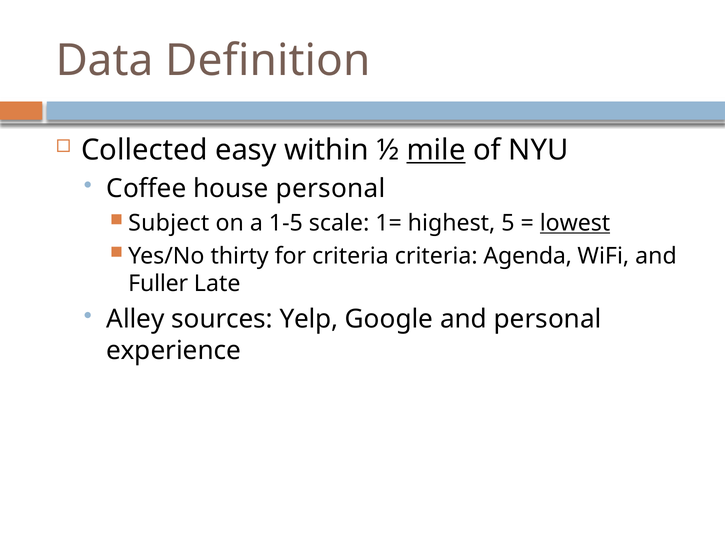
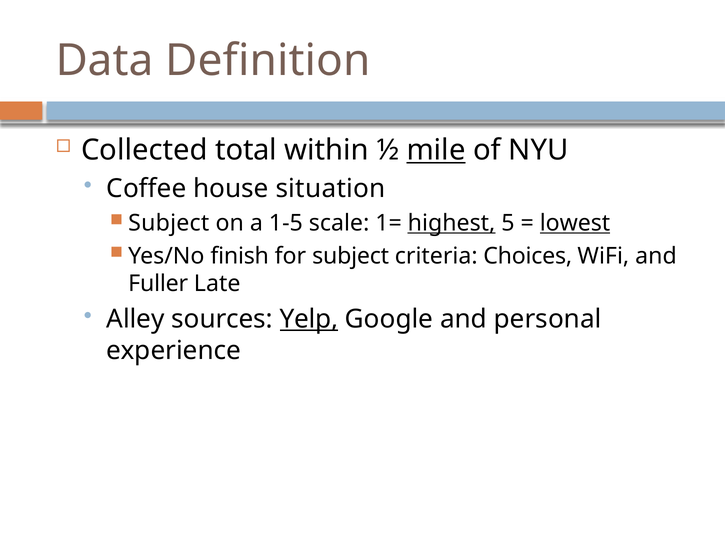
easy: easy -> total (246, 150)
house personal: personal -> situation (331, 189)
highest underline: none -> present (452, 223)
thirty: thirty -> finish (240, 256)
for criteria: criteria -> subject (351, 256)
Agenda: Agenda -> Choices (528, 256)
Yelp underline: none -> present (309, 319)
